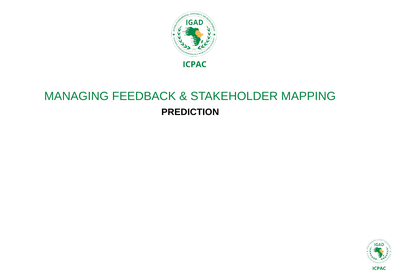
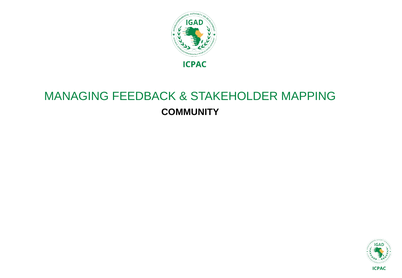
PREDICTION: PREDICTION -> COMMUNITY (190, 112)
